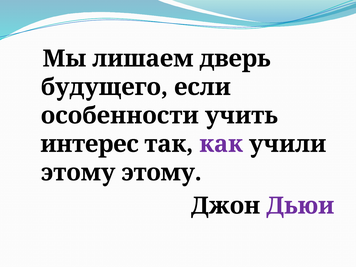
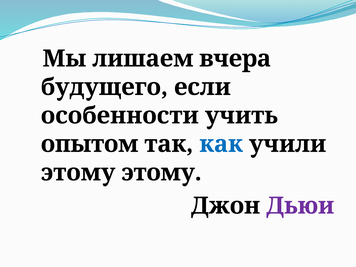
дверь: дверь -> вчера (235, 59)
интерес: интерес -> опытом (90, 144)
как colour: purple -> blue (221, 144)
